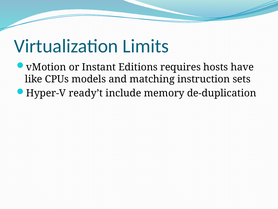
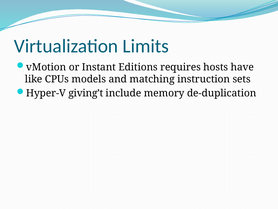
ready’t: ready’t -> giving’t (86, 93)
